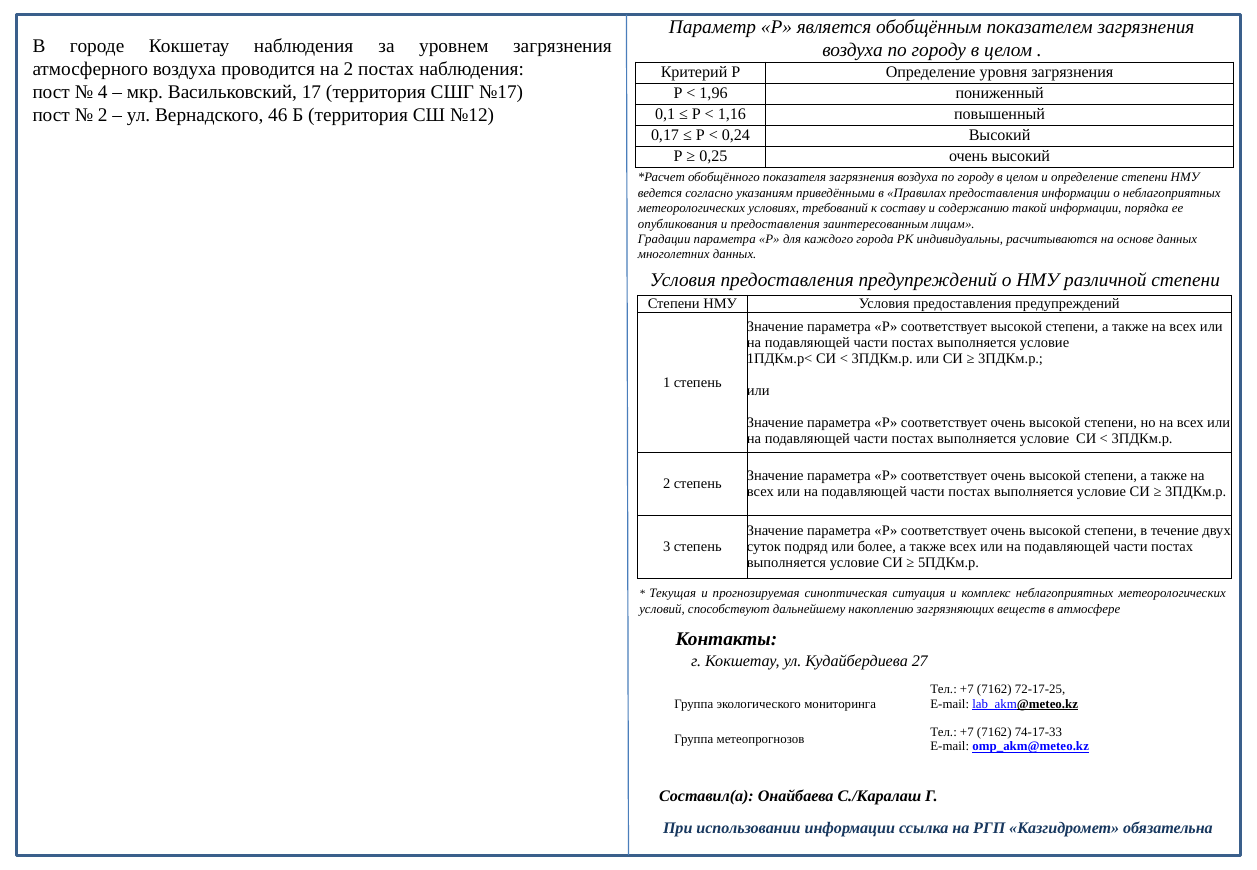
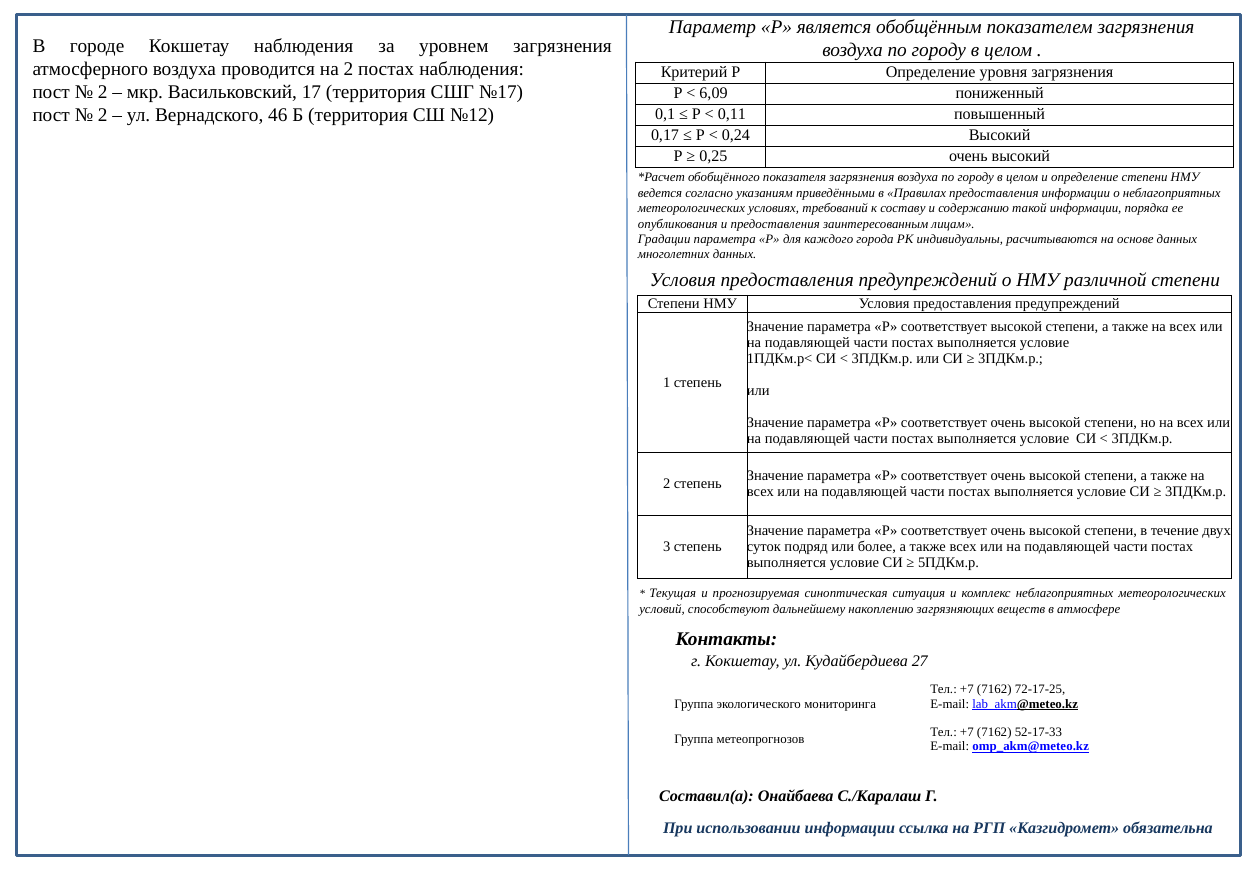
4: 4 -> 2 (103, 92)
1,96: 1,96 -> 6,09 (714, 93)
1,16: 1,16 -> 0,11 (732, 114)
74-17-33: 74-17-33 -> 52-17-33 (1038, 732)
